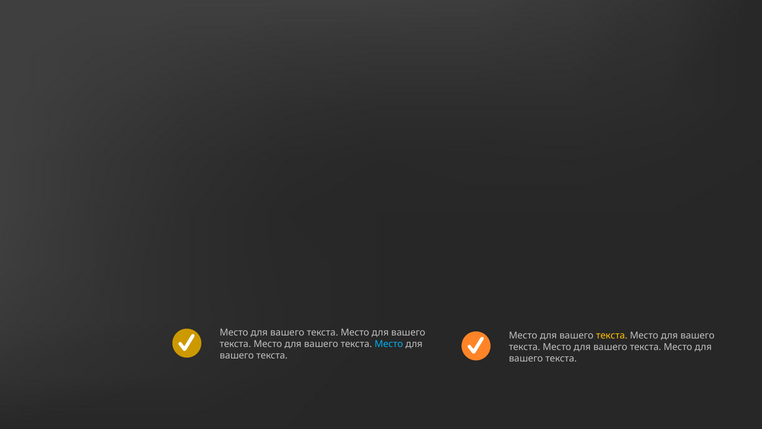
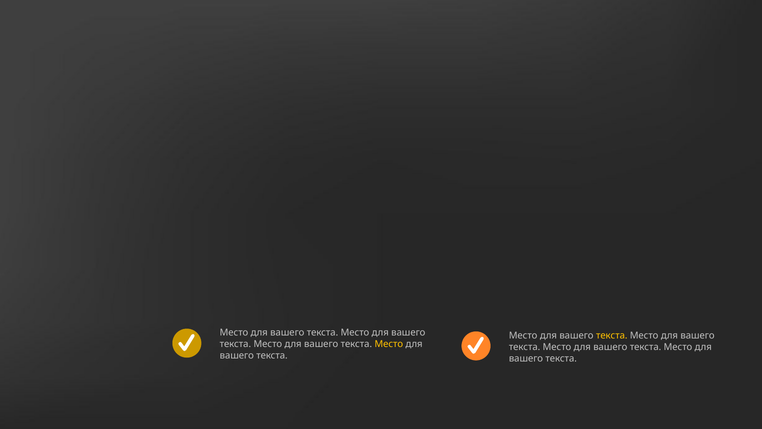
Место colour: light blue -> yellow (389, 344)
